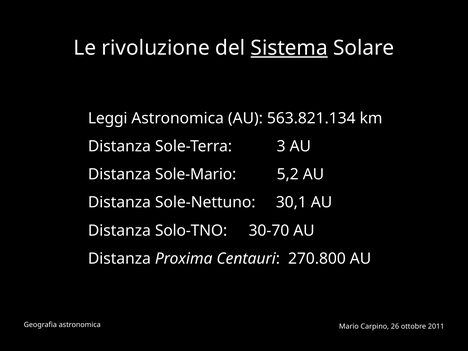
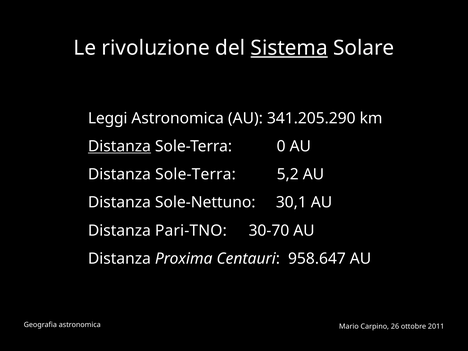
563.821.134: 563.821.134 -> 341.205.290 (311, 118)
Distanza underline: none -> present (119, 146)
3: 3 -> 0 (281, 146)
Sole-Mario: Sole-Mario -> Sole-Terra (195, 174)
Solo-TNO: Solo-TNO -> Pari-TNO (191, 231)
270.800: 270.800 -> 958.647 (317, 259)
